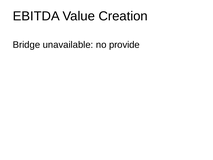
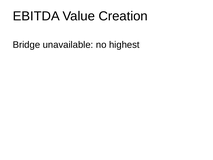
provide: provide -> highest (124, 45)
